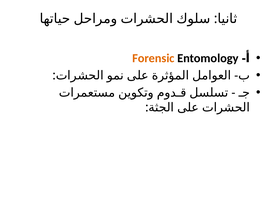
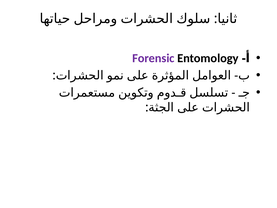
Forensic colour: orange -> purple (153, 58)
